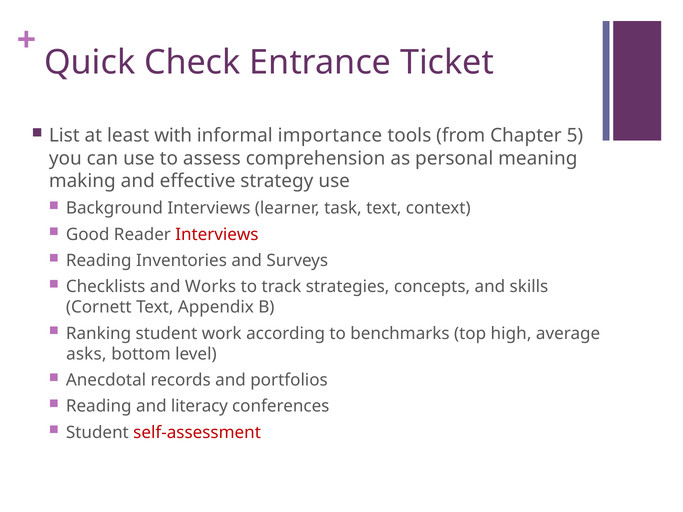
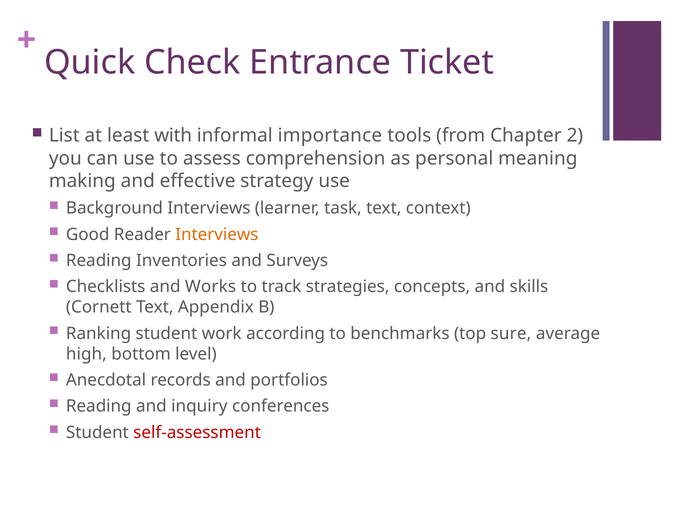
5: 5 -> 2 (575, 136)
Interviews colour: red -> orange (217, 235)
high: high -> sure (511, 334)
asks: asks -> high (86, 354)
literacy: literacy -> inquiry (199, 407)
